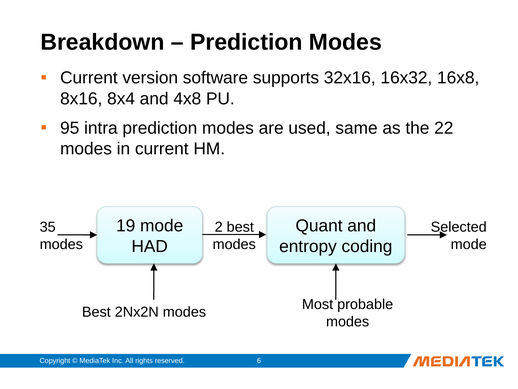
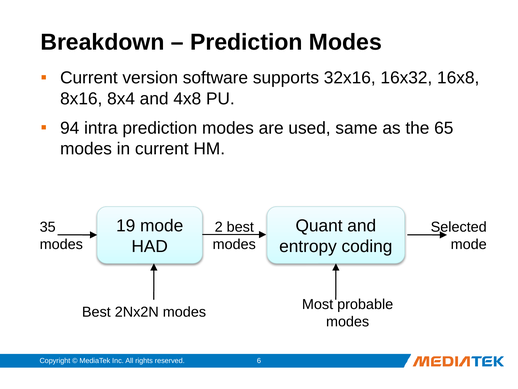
95: 95 -> 94 (70, 128)
22: 22 -> 65 (444, 128)
